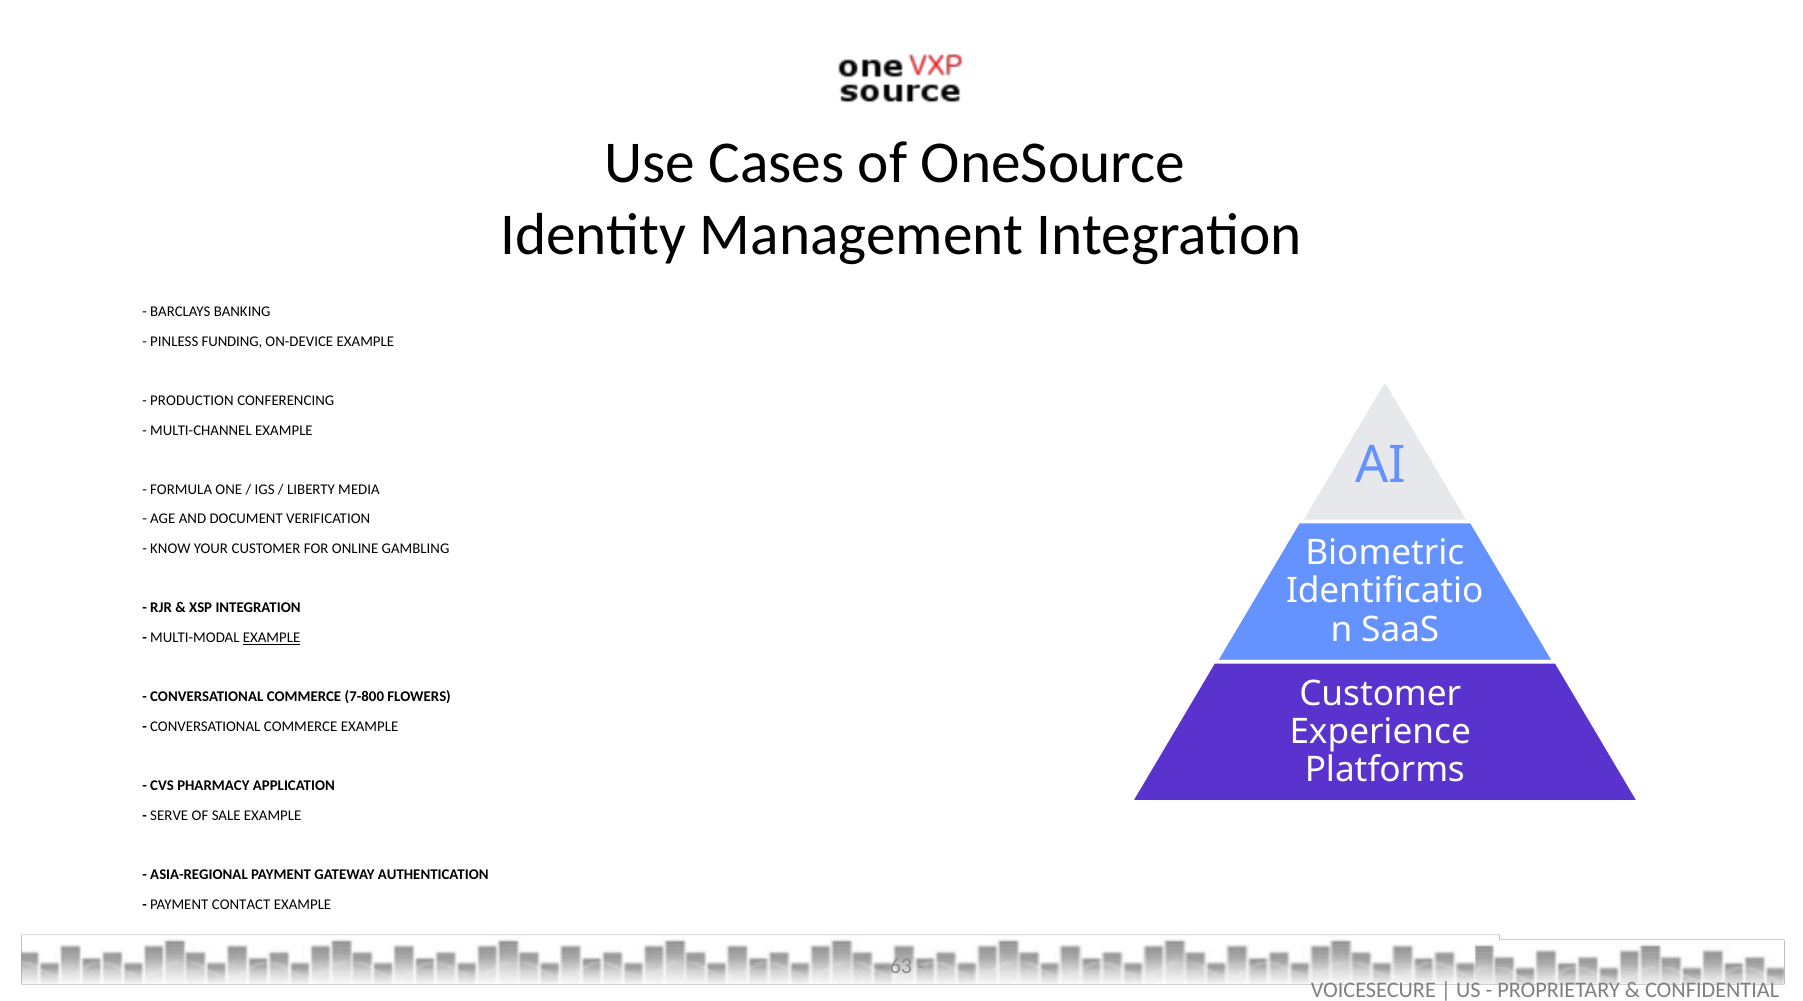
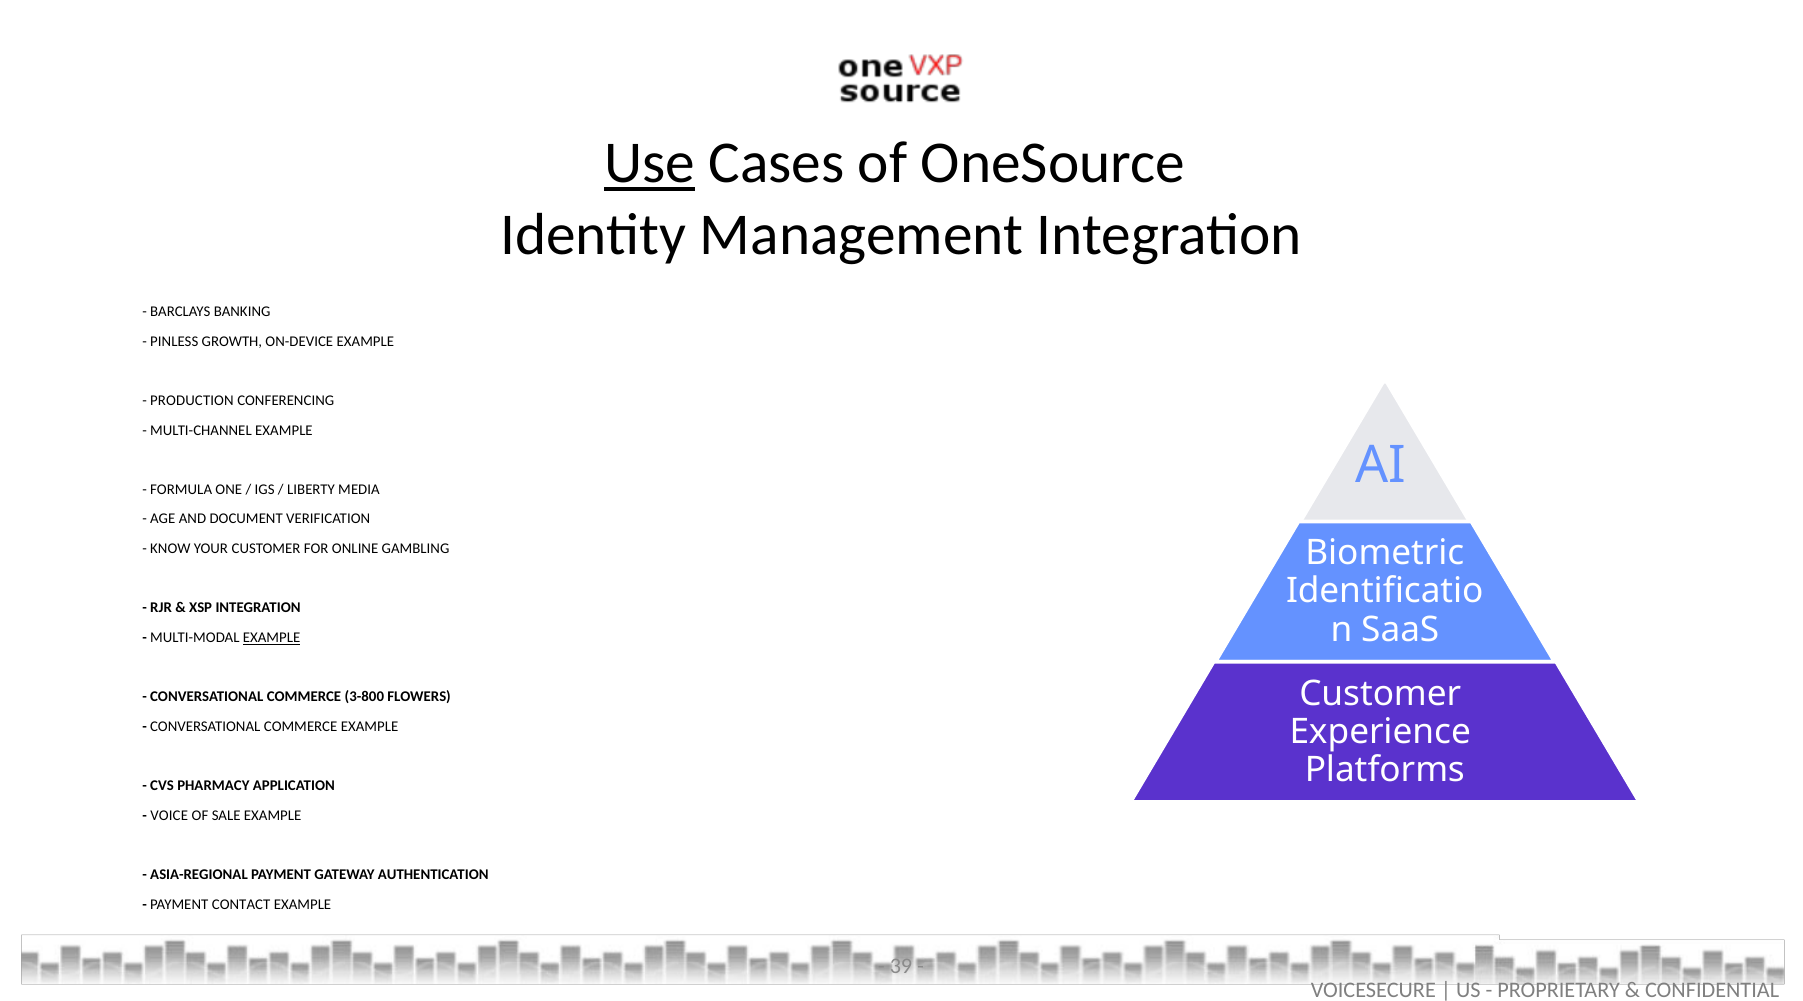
Use underline: none -> present (650, 163)
FUNDING: FUNDING -> GROWTH (232, 341)
7-800: 7-800 -> 3-800 (364, 697)
SERVE: SERVE -> VOICE (169, 816)
63: 63 -> 39 (901, 967)
